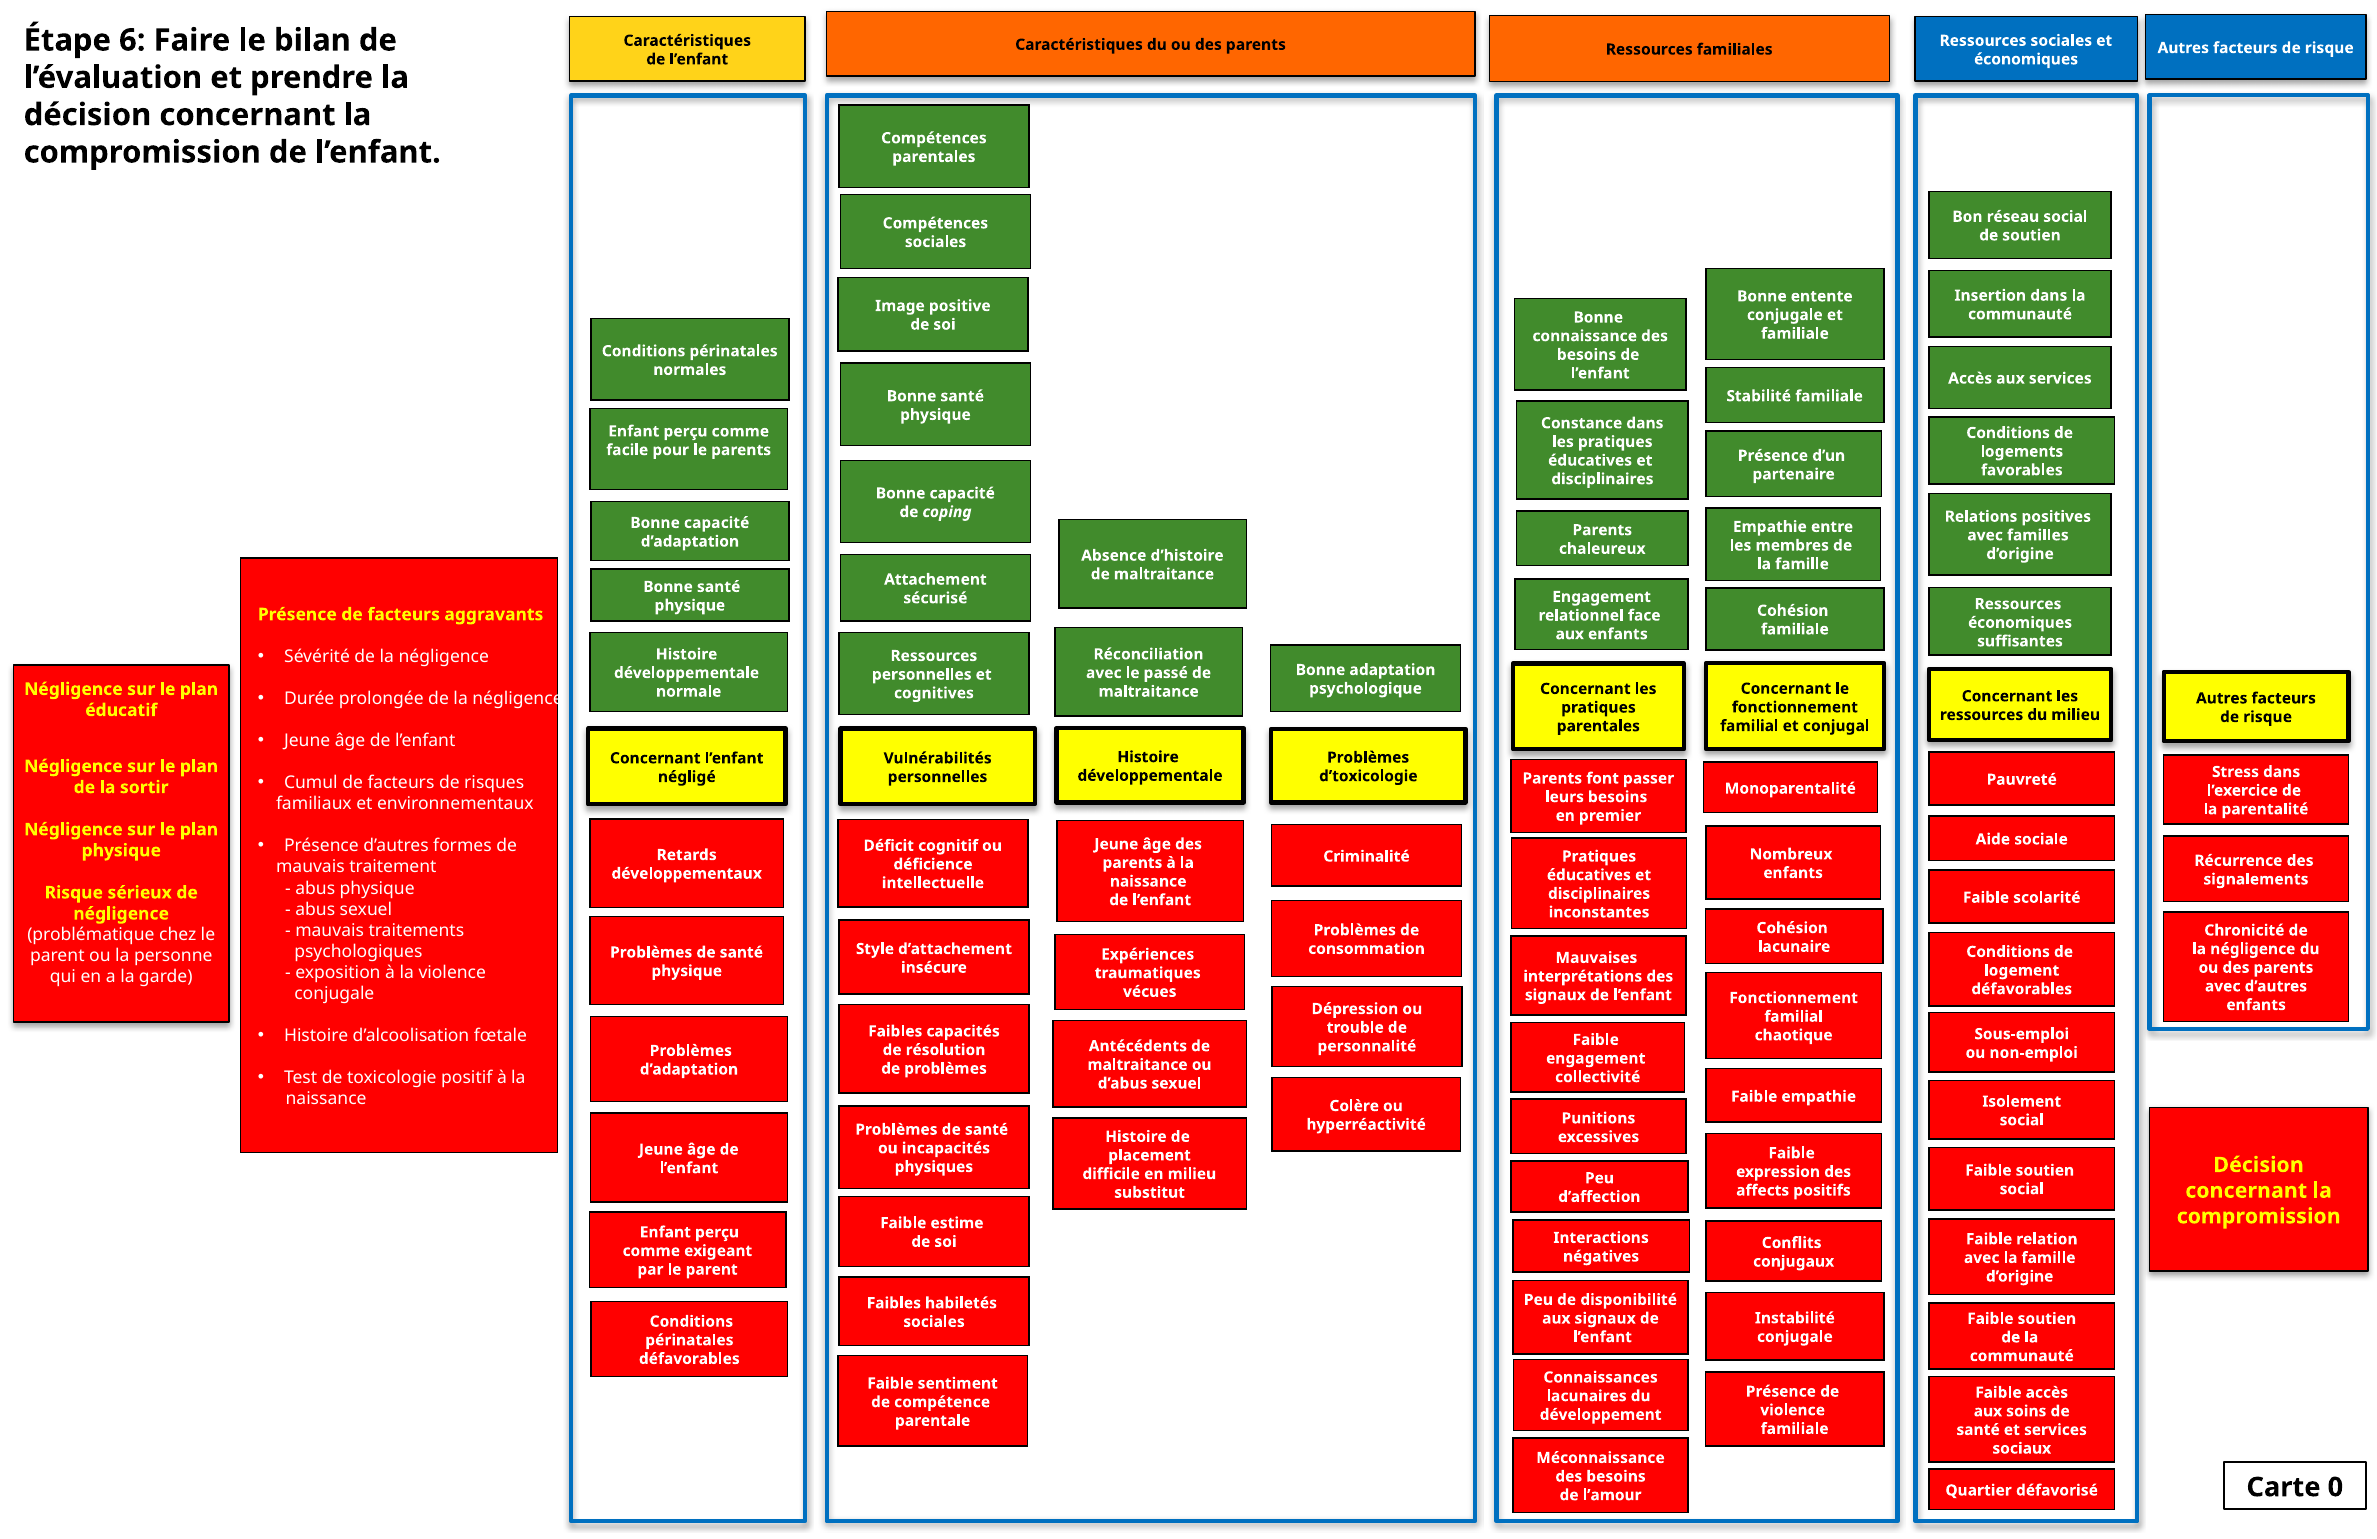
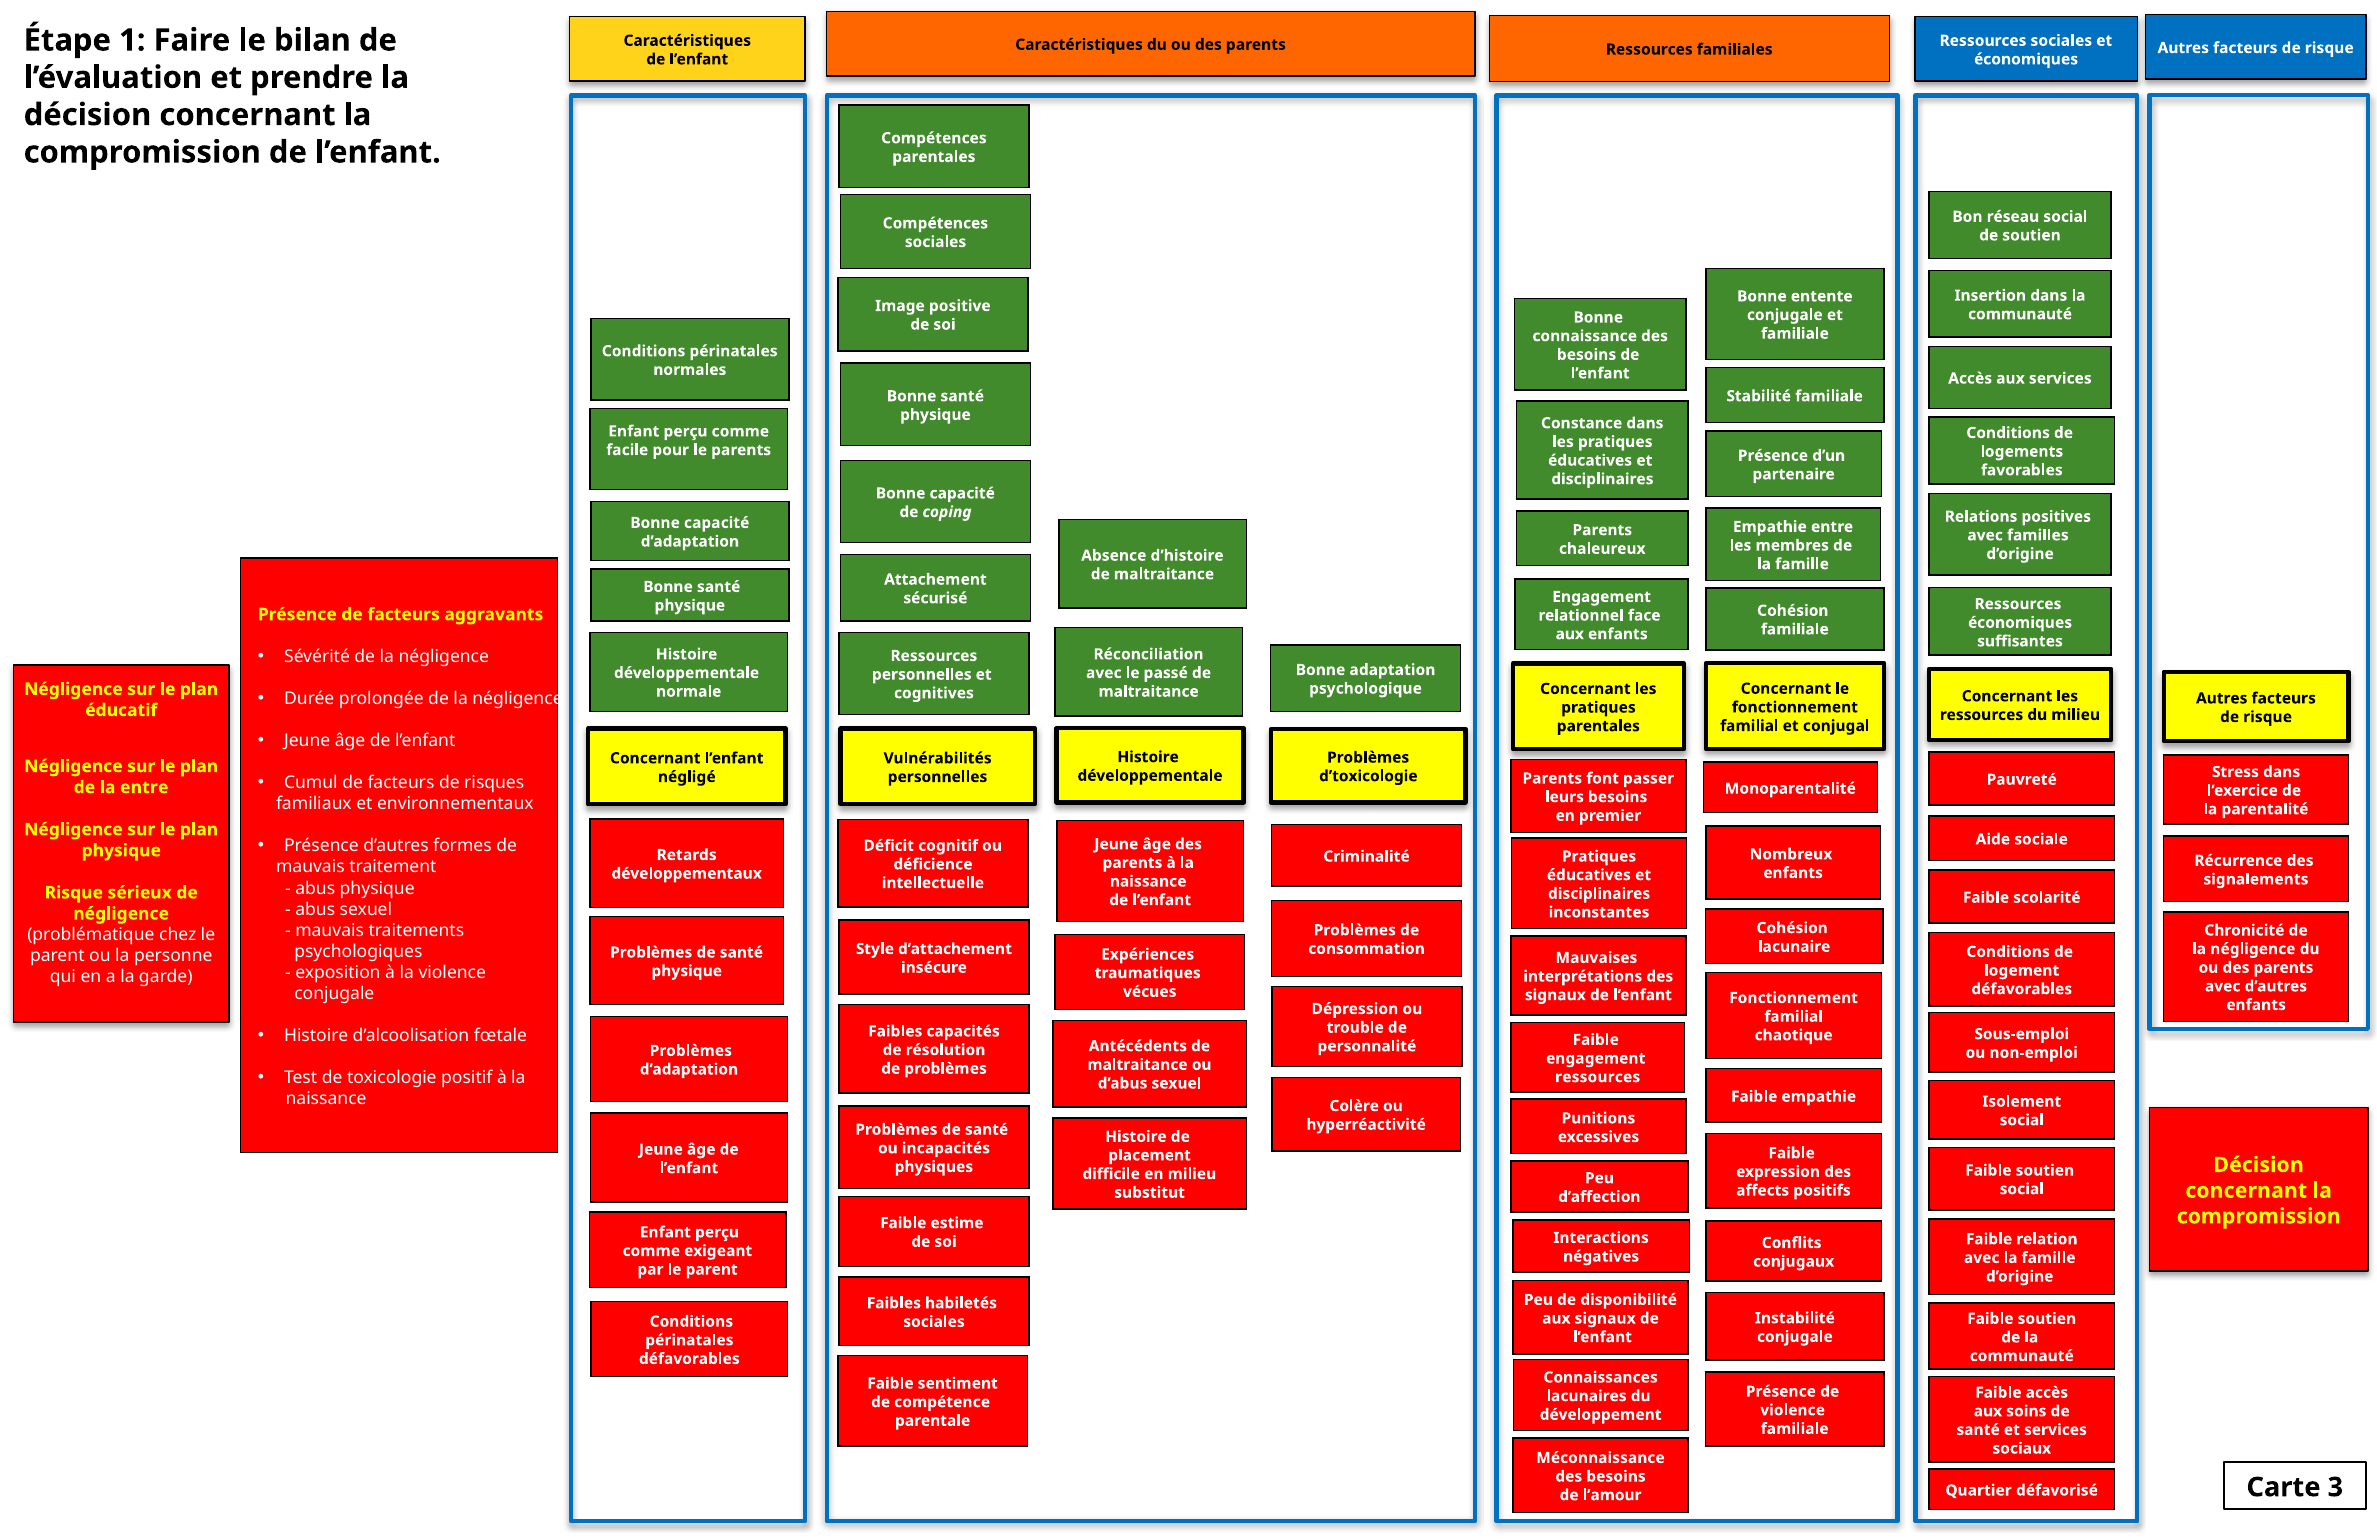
6: 6 -> 1 (132, 40)
la sortir: sortir -> entre (144, 788)
collectivité: collectivité -> ressources (1598, 1077)
0: 0 -> 3 (2335, 1488)
